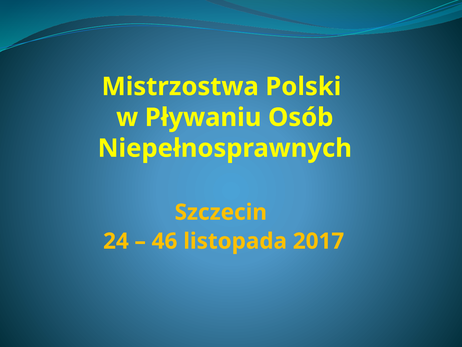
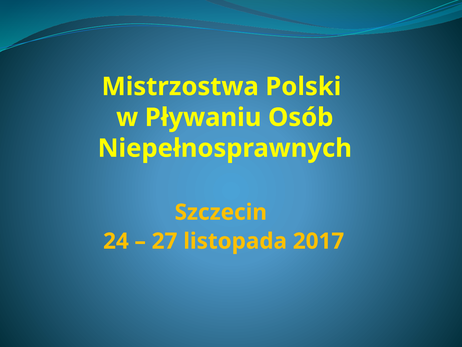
46: 46 -> 27 (165, 241)
